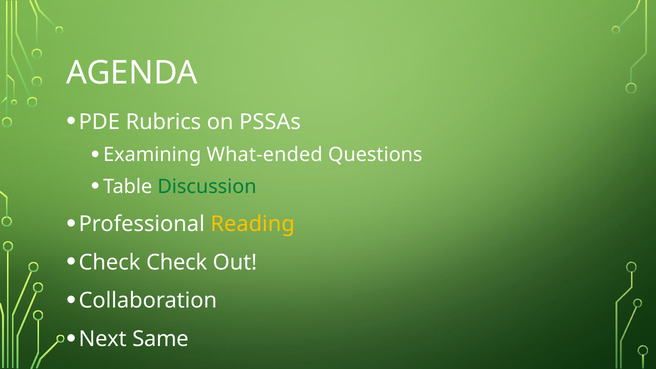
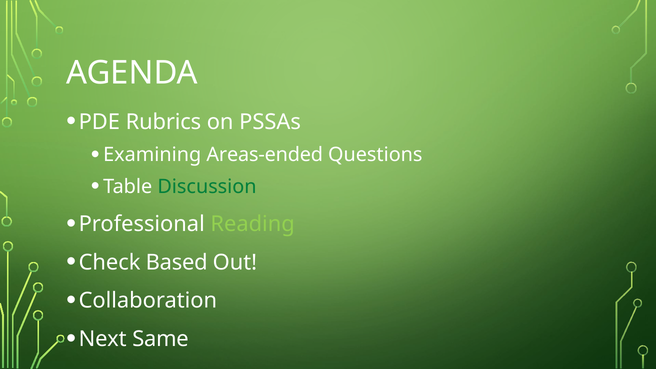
What-ended: What-ended -> Areas-ended (265, 155)
Reading colour: yellow -> light green (253, 224)
Check Check: Check -> Based (177, 262)
